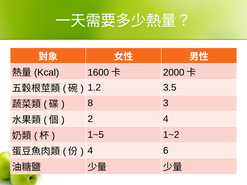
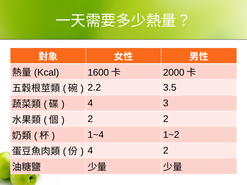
1.2: 1.2 -> 2.2 (94, 88)
8: 8 -> 4 (90, 103)
2 4: 4 -> 2 (166, 119)
1~5: 1~5 -> 1~4 (96, 135)
4 6: 6 -> 2 (166, 151)
